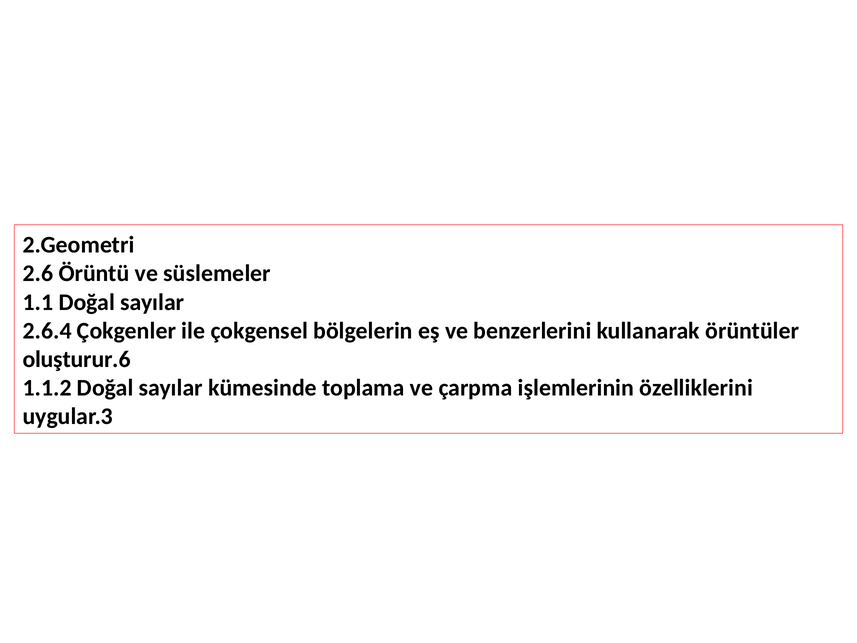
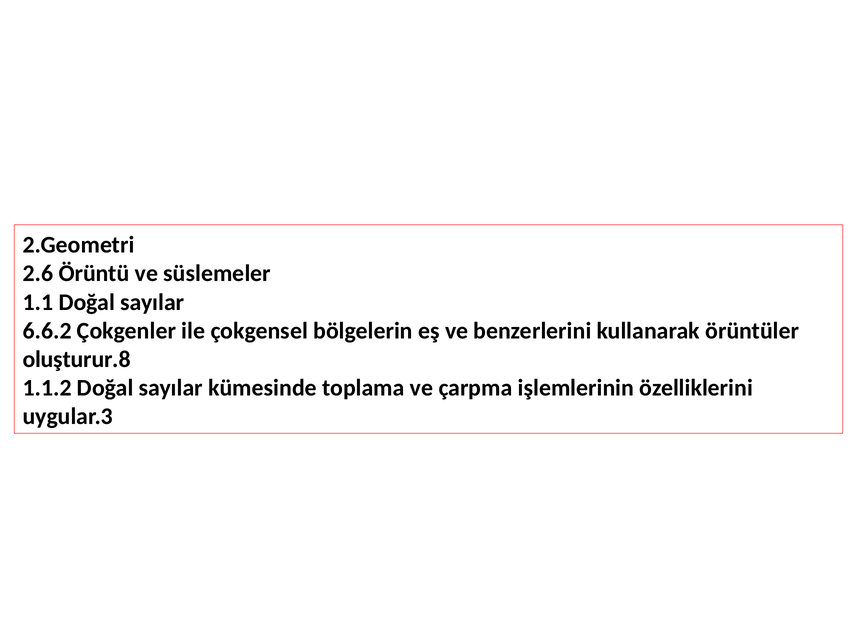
2.6.4: 2.6.4 -> 6.6.2 (47, 331)
oluşturur.6: oluşturur.6 -> oluşturur.8 (77, 359)
